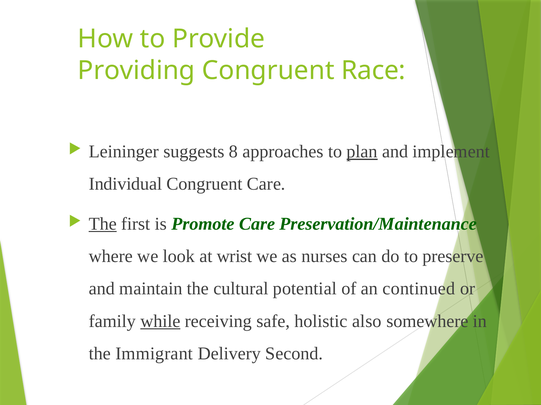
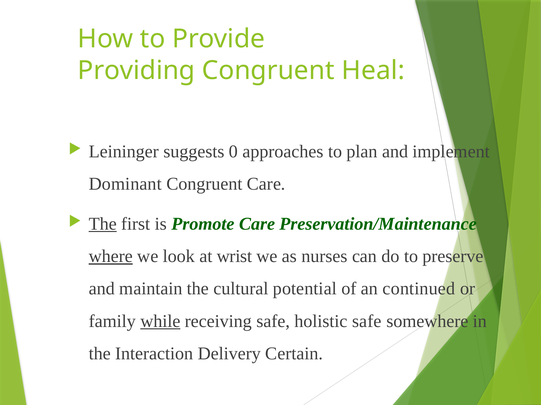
Race: Race -> Heal (373, 71)
8: 8 -> 0 (233, 152)
plan underline: present -> none (362, 152)
Individual: Individual -> Dominant (125, 184)
where underline: none -> present (111, 257)
holistic also: also -> safe (367, 322)
Immigrant: Immigrant -> Interaction (154, 354)
Second: Second -> Certain (294, 354)
